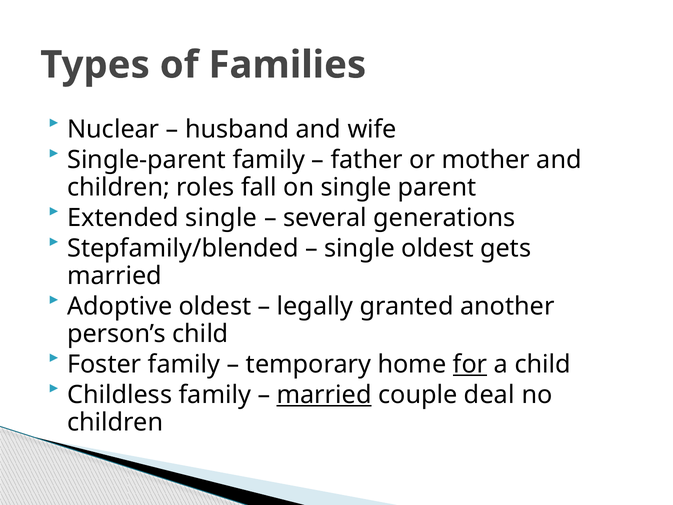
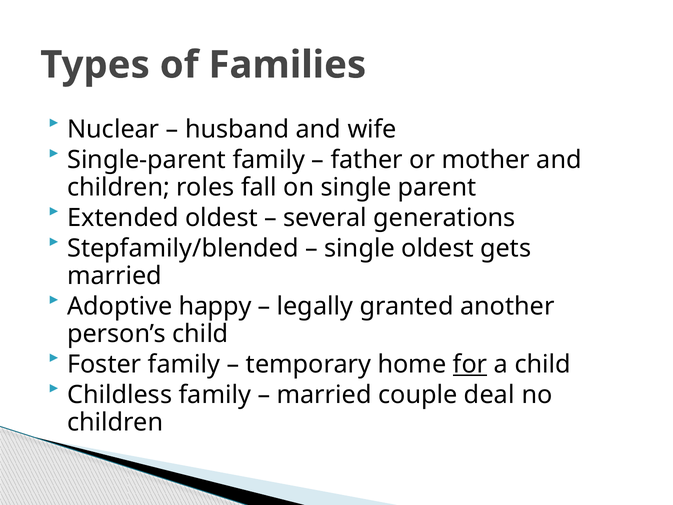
Extended single: single -> oldest (221, 218)
Adoptive oldest: oldest -> happy (215, 306)
married underline: present -> none (324, 395)
